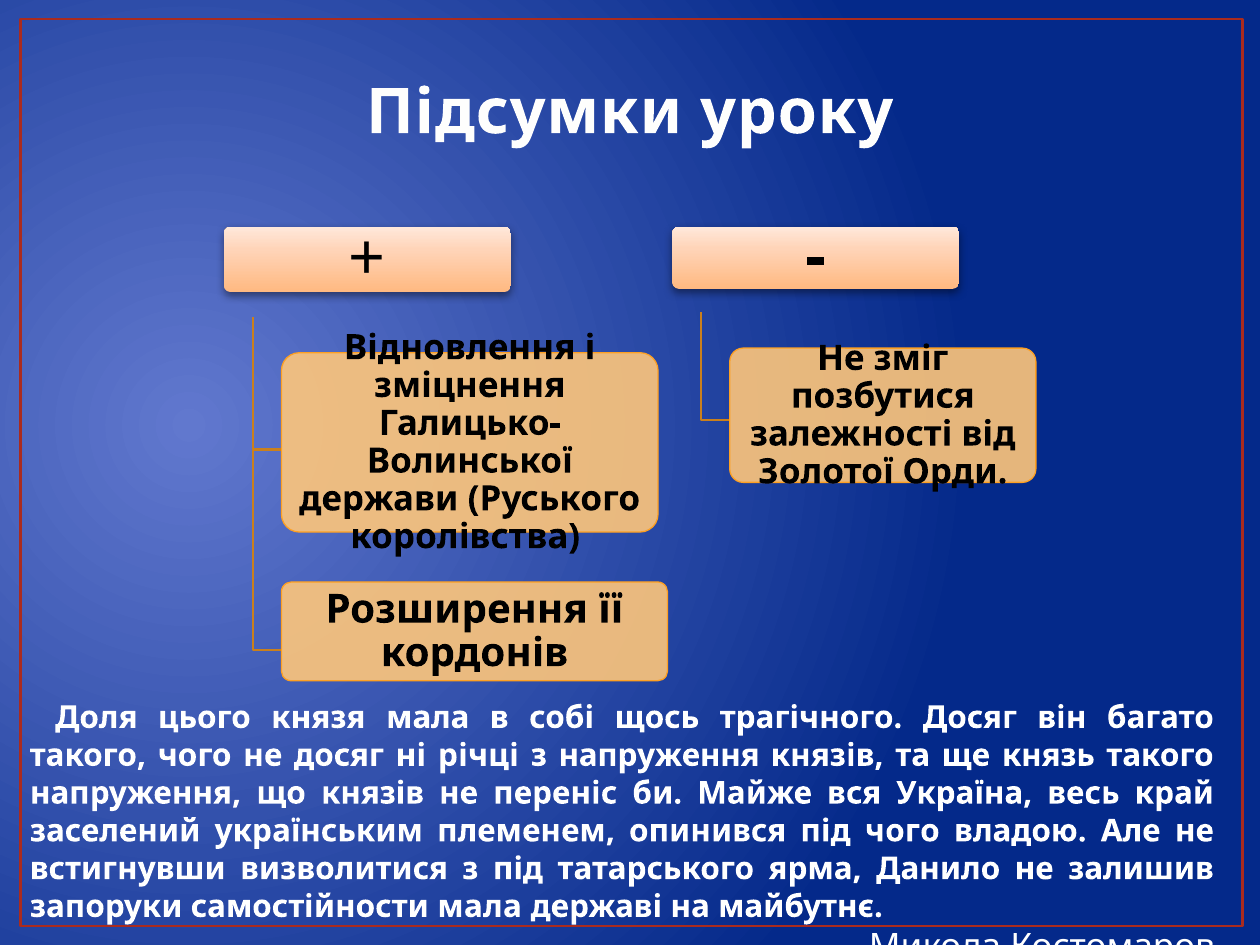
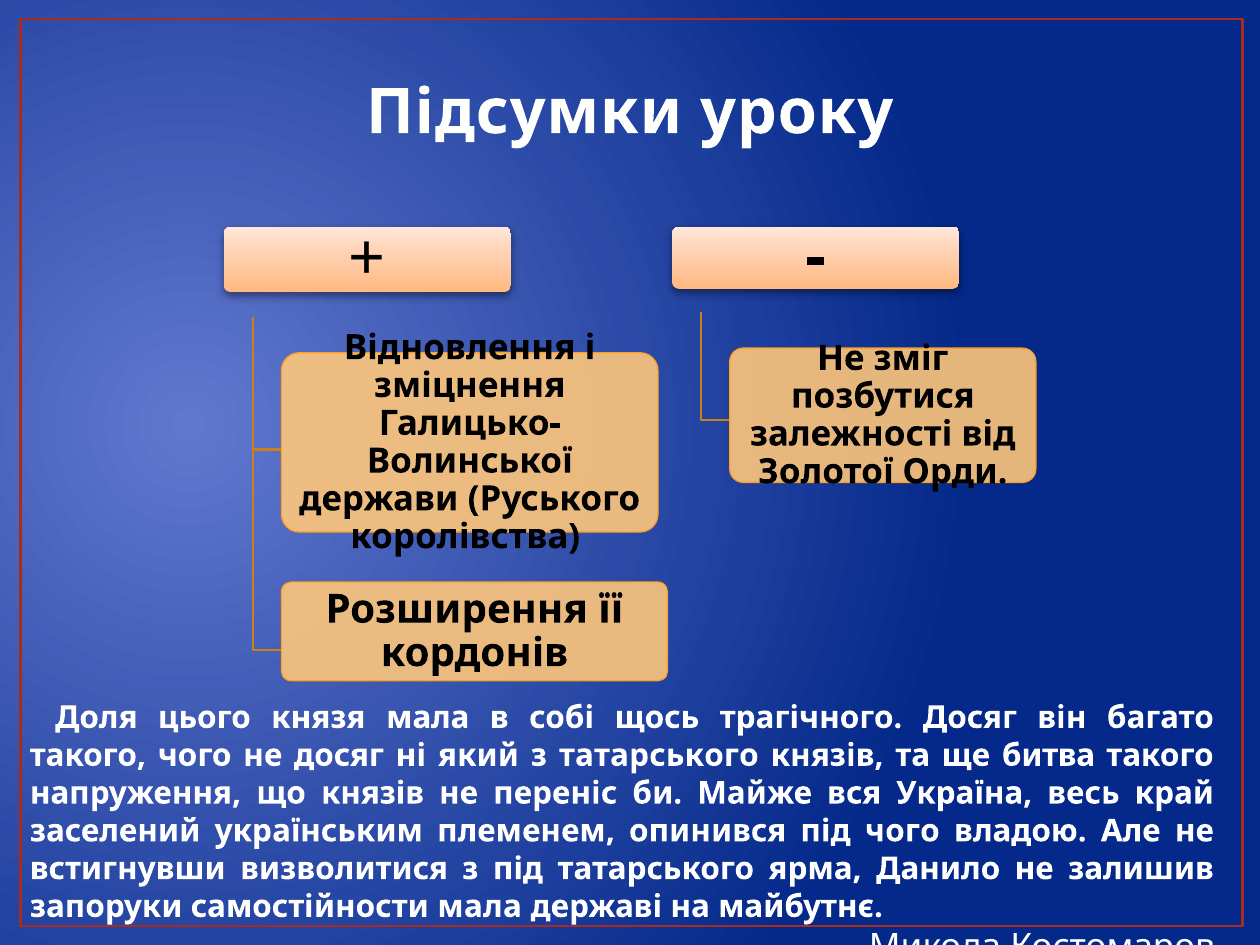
річці: річці -> який (478, 755)
з напруження: напруження -> татарського (659, 755)
князь: князь -> битва (1048, 755)
